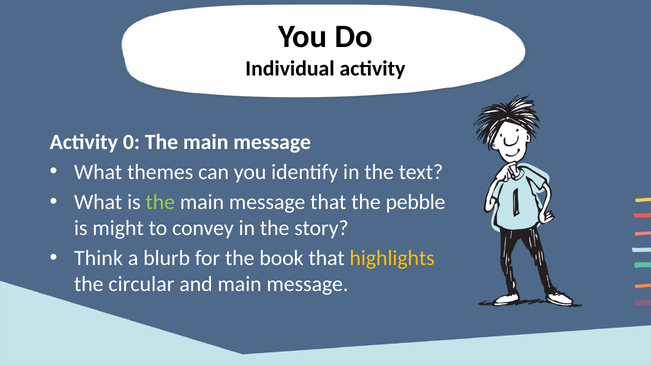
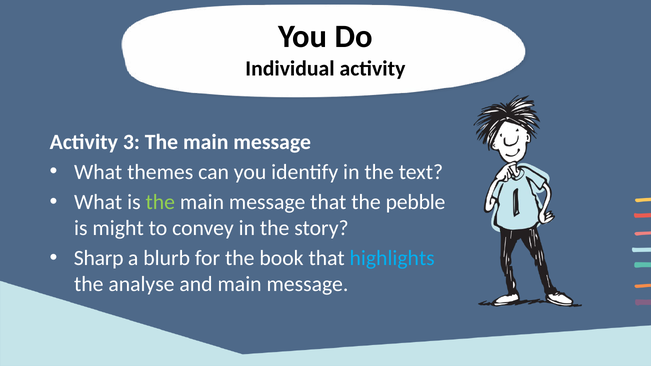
0: 0 -> 3 (131, 142)
Think: Think -> Sharp (99, 258)
highlights colour: yellow -> light blue (392, 258)
circular: circular -> analyse (141, 284)
